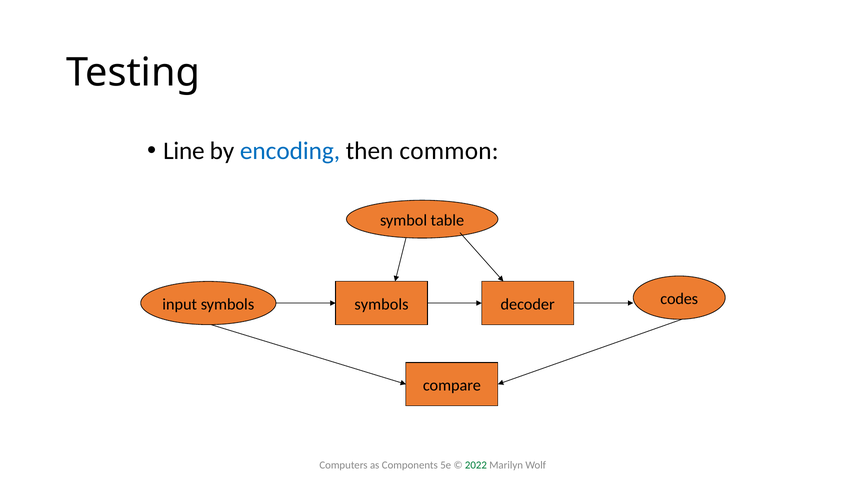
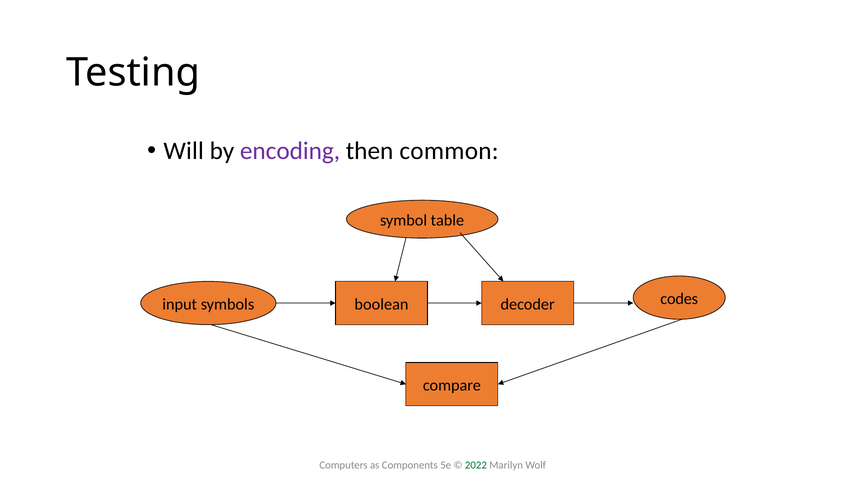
Line: Line -> Will (184, 151)
encoding colour: blue -> purple (290, 151)
symbols: symbols -> boolean (381, 304)
